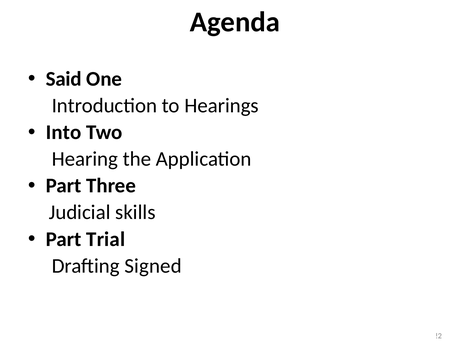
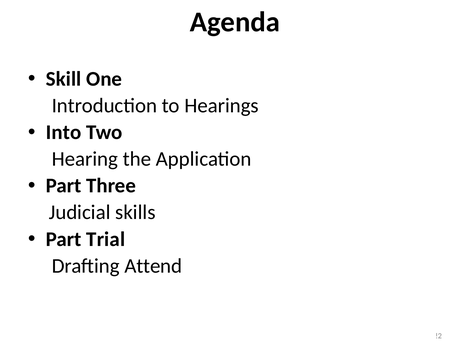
Said: Said -> Skill (64, 79)
Signed: Signed -> Attend (153, 266)
